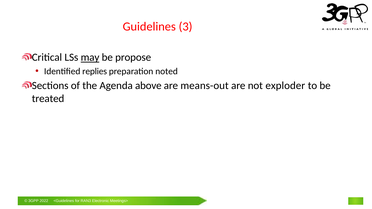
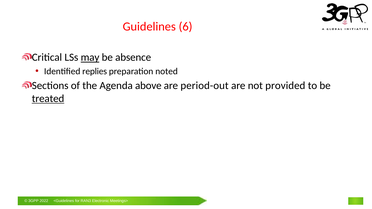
Guidelines 3: 3 -> 6 (186, 27)
propose: propose -> absence (133, 57)
means-out: means-out -> period-out (205, 86)
exploder: exploder -> provided (285, 86)
treated underline: none -> present (48, 99)
